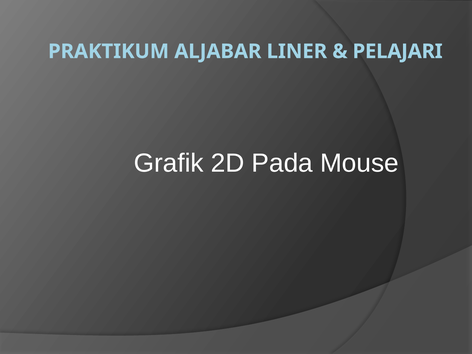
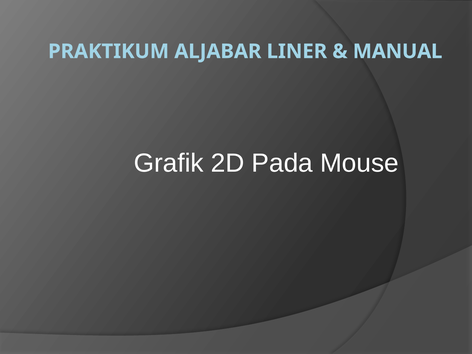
PELAJARI: PELAJARI -> MANUAL (398, 51)
